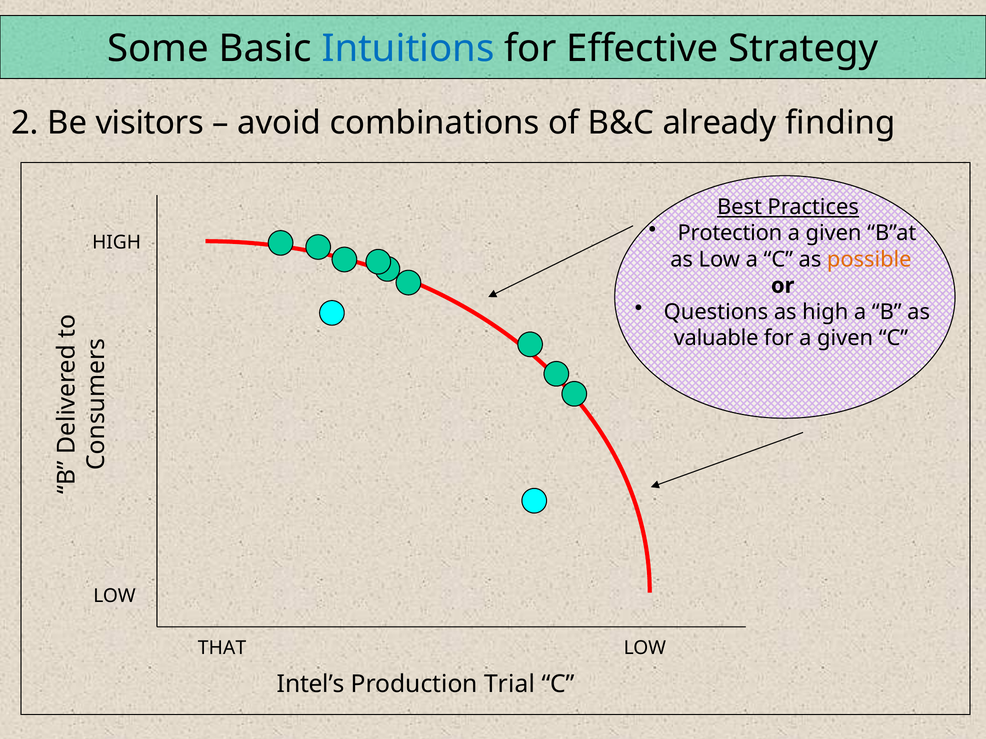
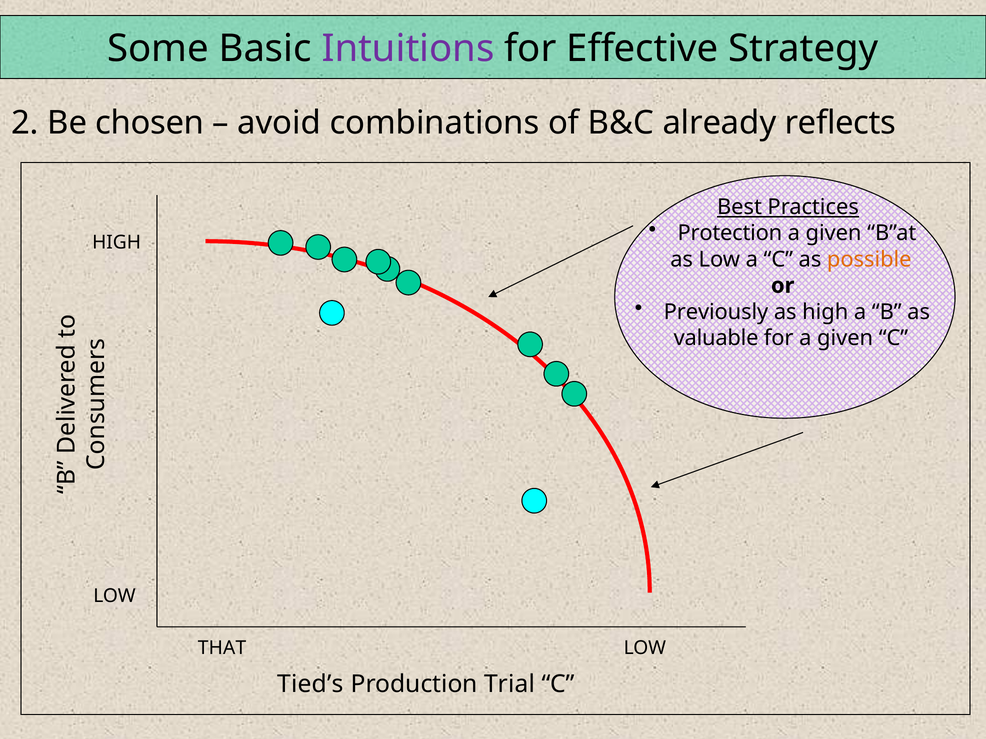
Intuitions colour: blue -> purple (408, 48)
visitors: visitors -> chosen (150, 123)
finding: finding -> reflects (840, 123)
Questions: Questions -> Previously (716, 312)
Intel’s: Intel’s -> Tied’s (310, 685)
